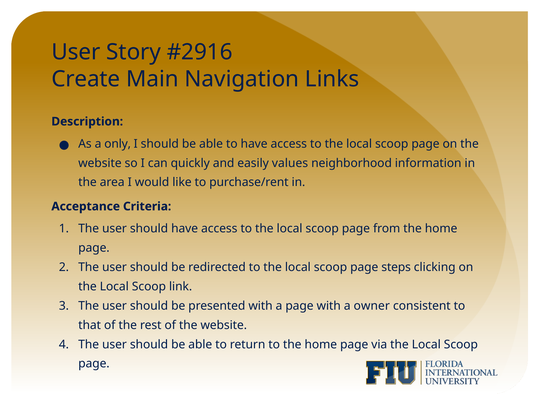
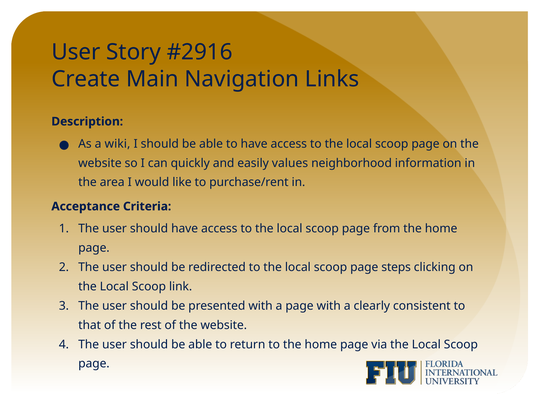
only: only -> wiki (117, 144)
owner: owner -> clearly (372, 305)
